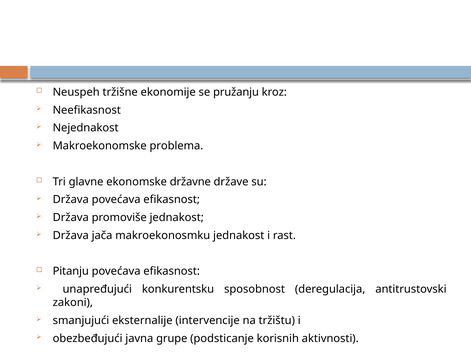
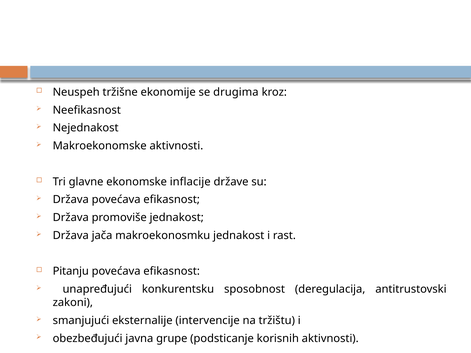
pružanju: pružanju -> drugima (236, 92)
Makroekonomske problema: problema -> aktivnosti (176, 146)
državne: državne -> inflacije (190, 182)
